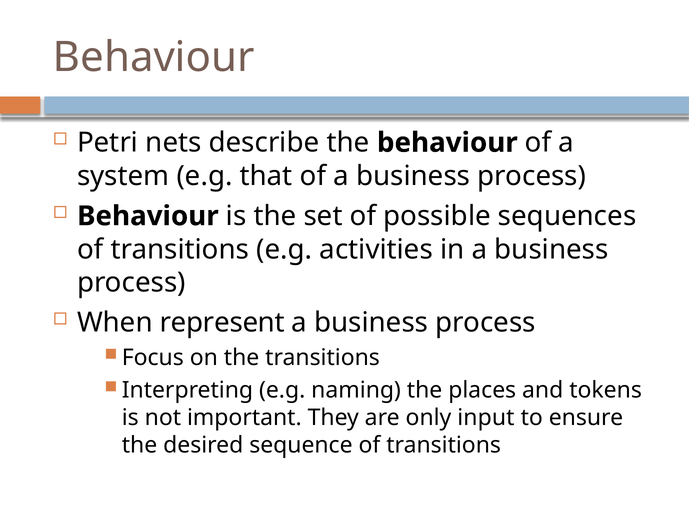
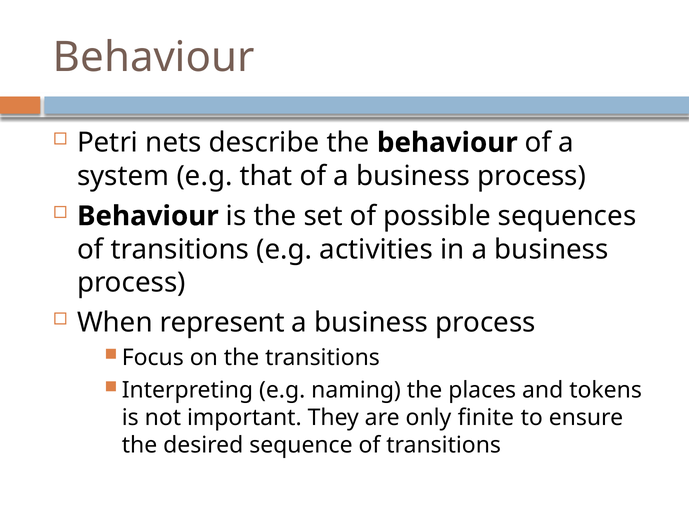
input: input -> finite (486, 417)
